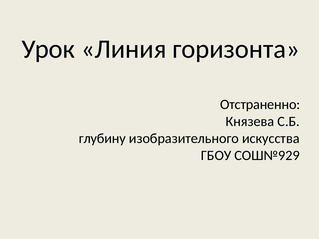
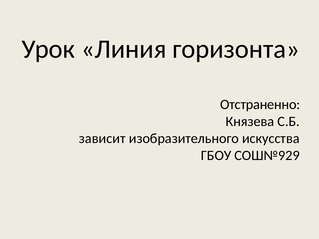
глубину: глубину -> зависит (102, 139)
